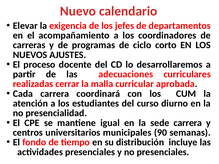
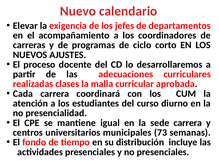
cerrar: cerrar -> clases (67, 84)
90: 90 -> 73 (160, 133)
